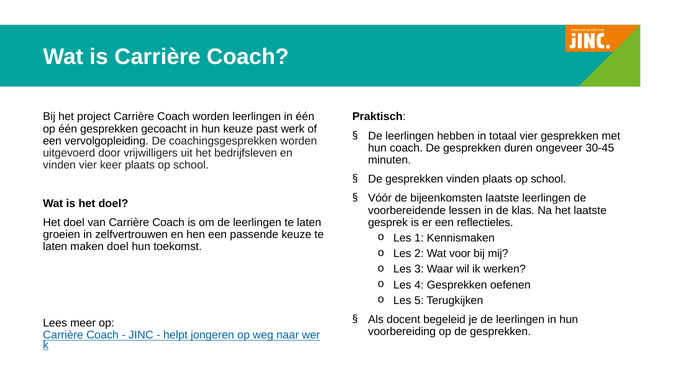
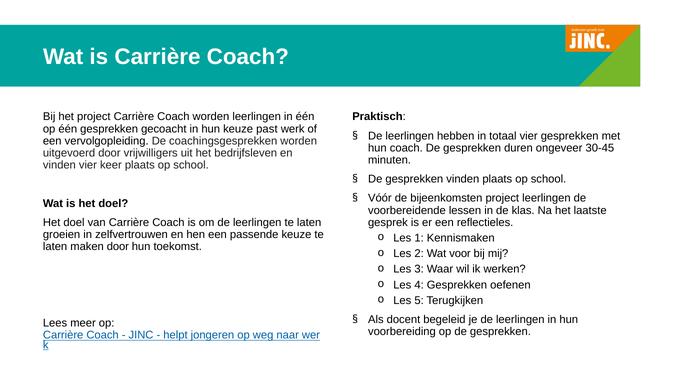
bijeenkomsten laatste: laatste -> project (502, 198)
maken doel: doel -> door (118, 246)
